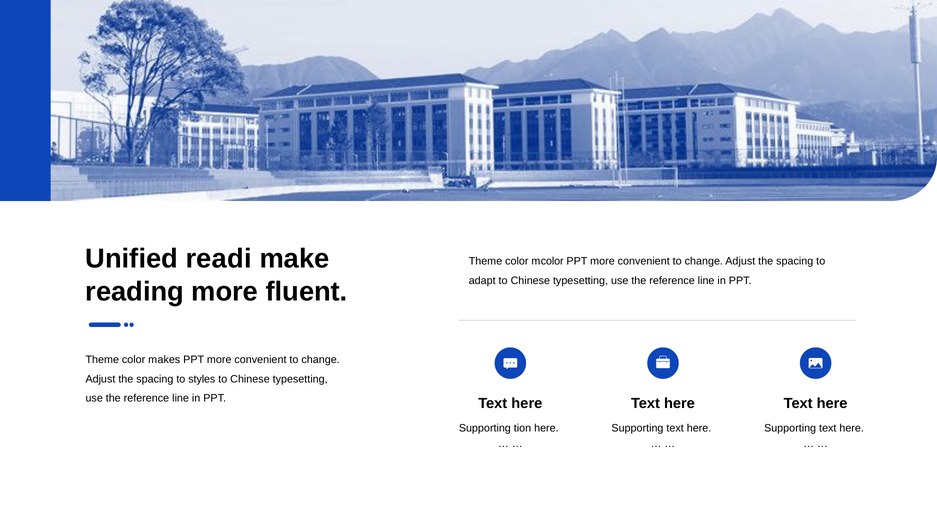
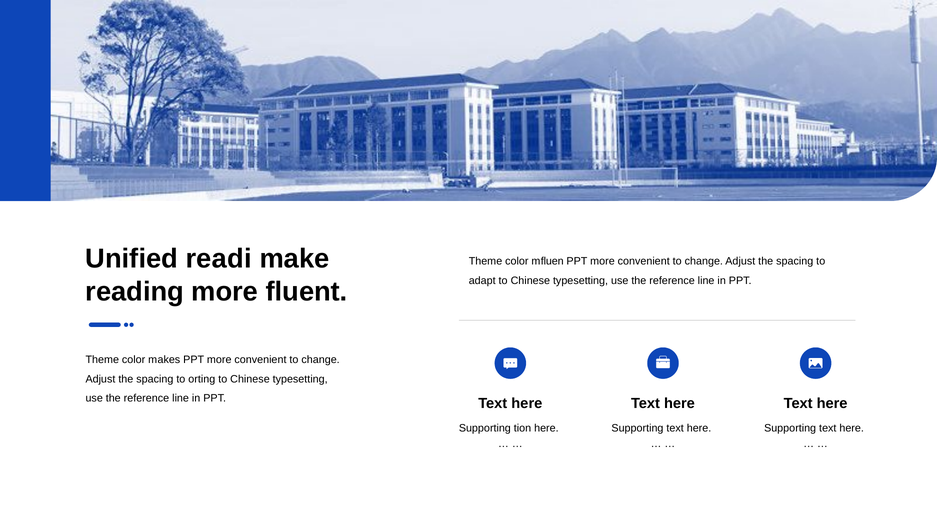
m color: color -> fluen (552, 261)
styles: styles -> orting (202, 379)
